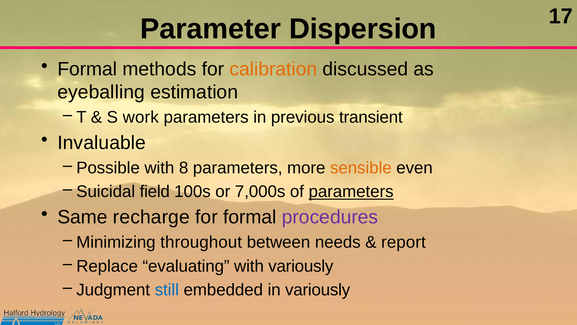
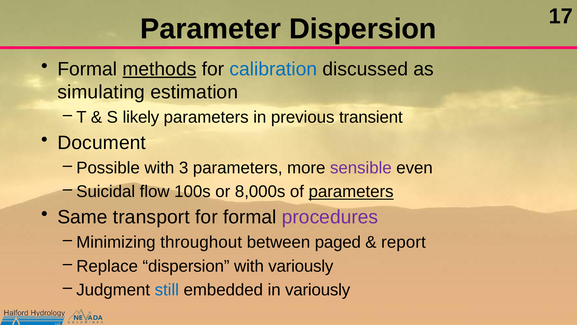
methods underline: none -> present (159, 69)
calibration colour: orange -> blue (273, 69)
eyeballing: eyeballing -> simulating (101, 92)
work: work -> likely (141, 117)
Invaluable: Invaluable -> Document (102, 143)
8: 8 -> 3 (184, 168)
sensible colour: orange -> purple (361, 168)
field: field -> flow (155, 191)
7,000s: 7,000s -> 8,000s (260, 191)
recharge: recharge -> transport (151, 217)
needs: needs -> paged (338, 242)
Replace evaluating: evaluating -> dispersion (186, 266)
